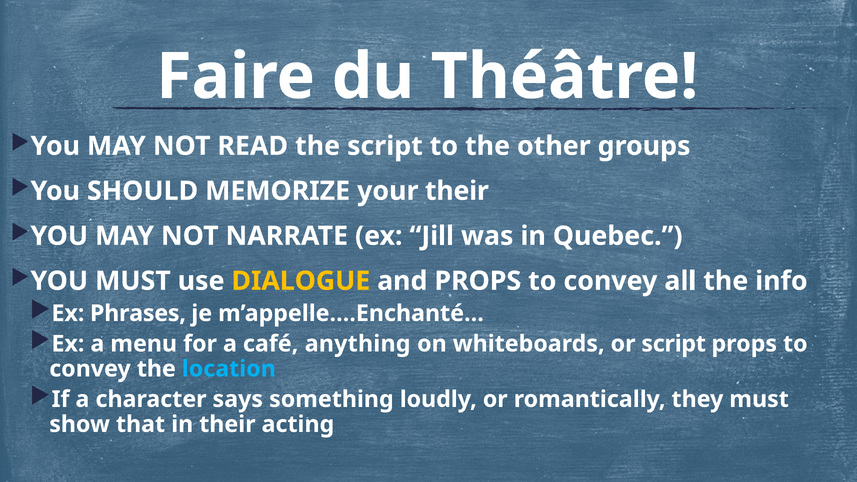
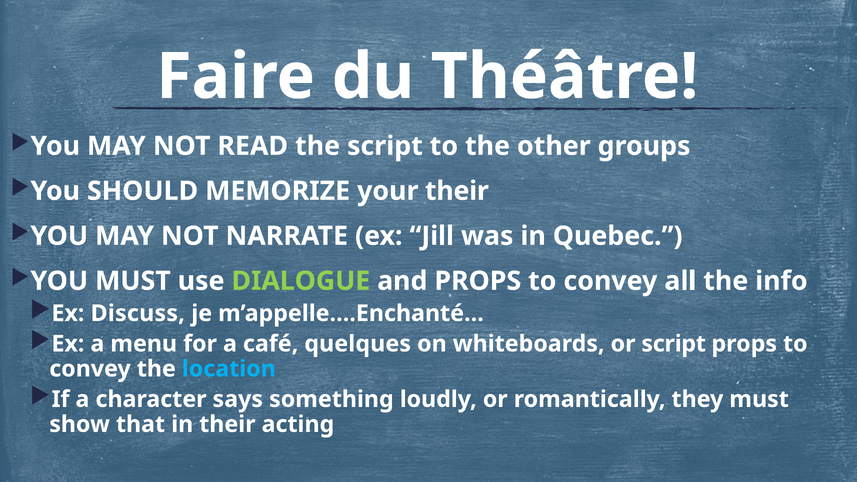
DIALOGUE colour: yellow -> light green (301, 281)
Phrases: Phrases -> Discuss (138, 313)
anything: anything -> quelques (358, 344)
